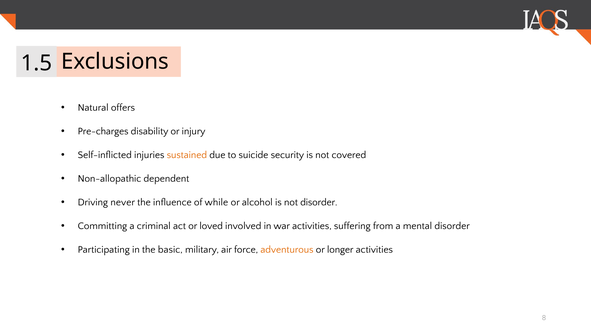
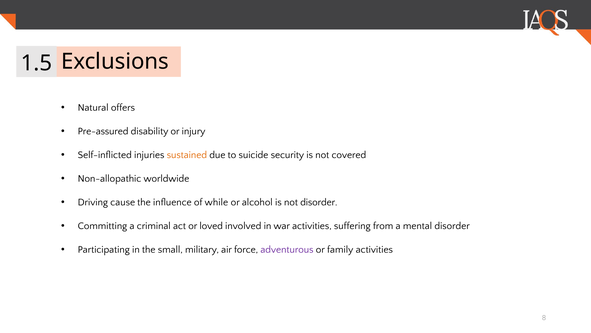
Pre-charges: Pre-charges -> Pre-assured (103, 131)
dependent: dependent -> worldwide (166, 178)
never: never -> cause (123, 202)
basic: basic -> small (170, 249)
adventurous colour: orange -> purple (287, 249)
longer: longer -> family (340, 249)
